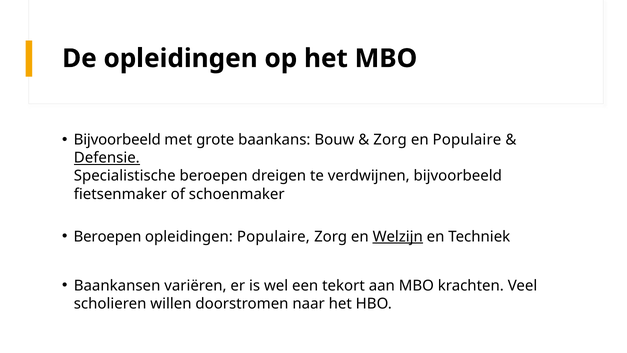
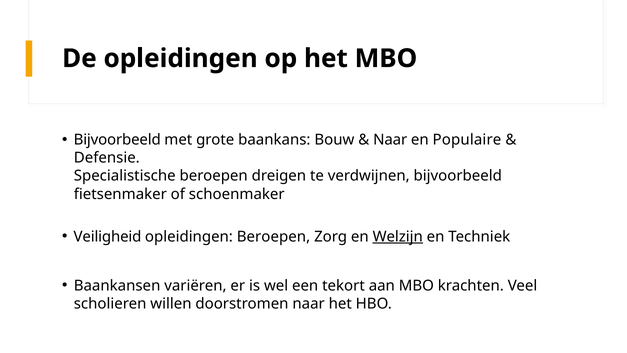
Zorg: Zorg -> Naar (390, 140)
Defensie underline: present -> none (107, 158)
Beroepen: Beroepen -> Veiligheid (108, 236)
opleidingen Populaire: Populaire -> Beroepen (273, 236)
